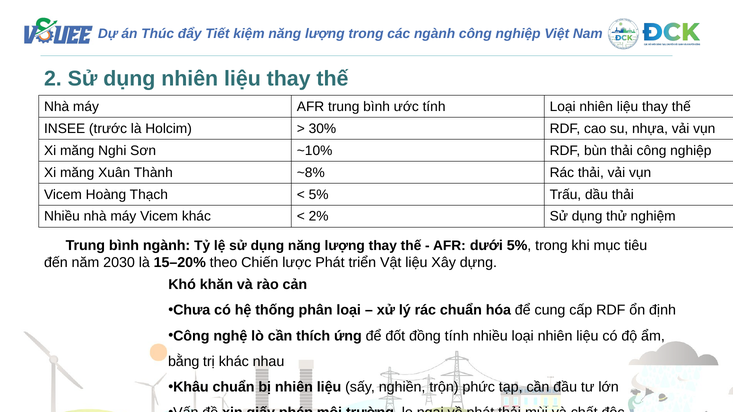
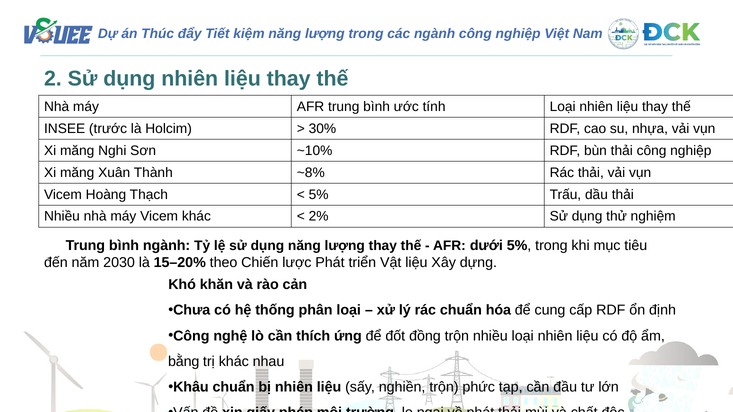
đồng tính: tính -> trộn (457, 336)
